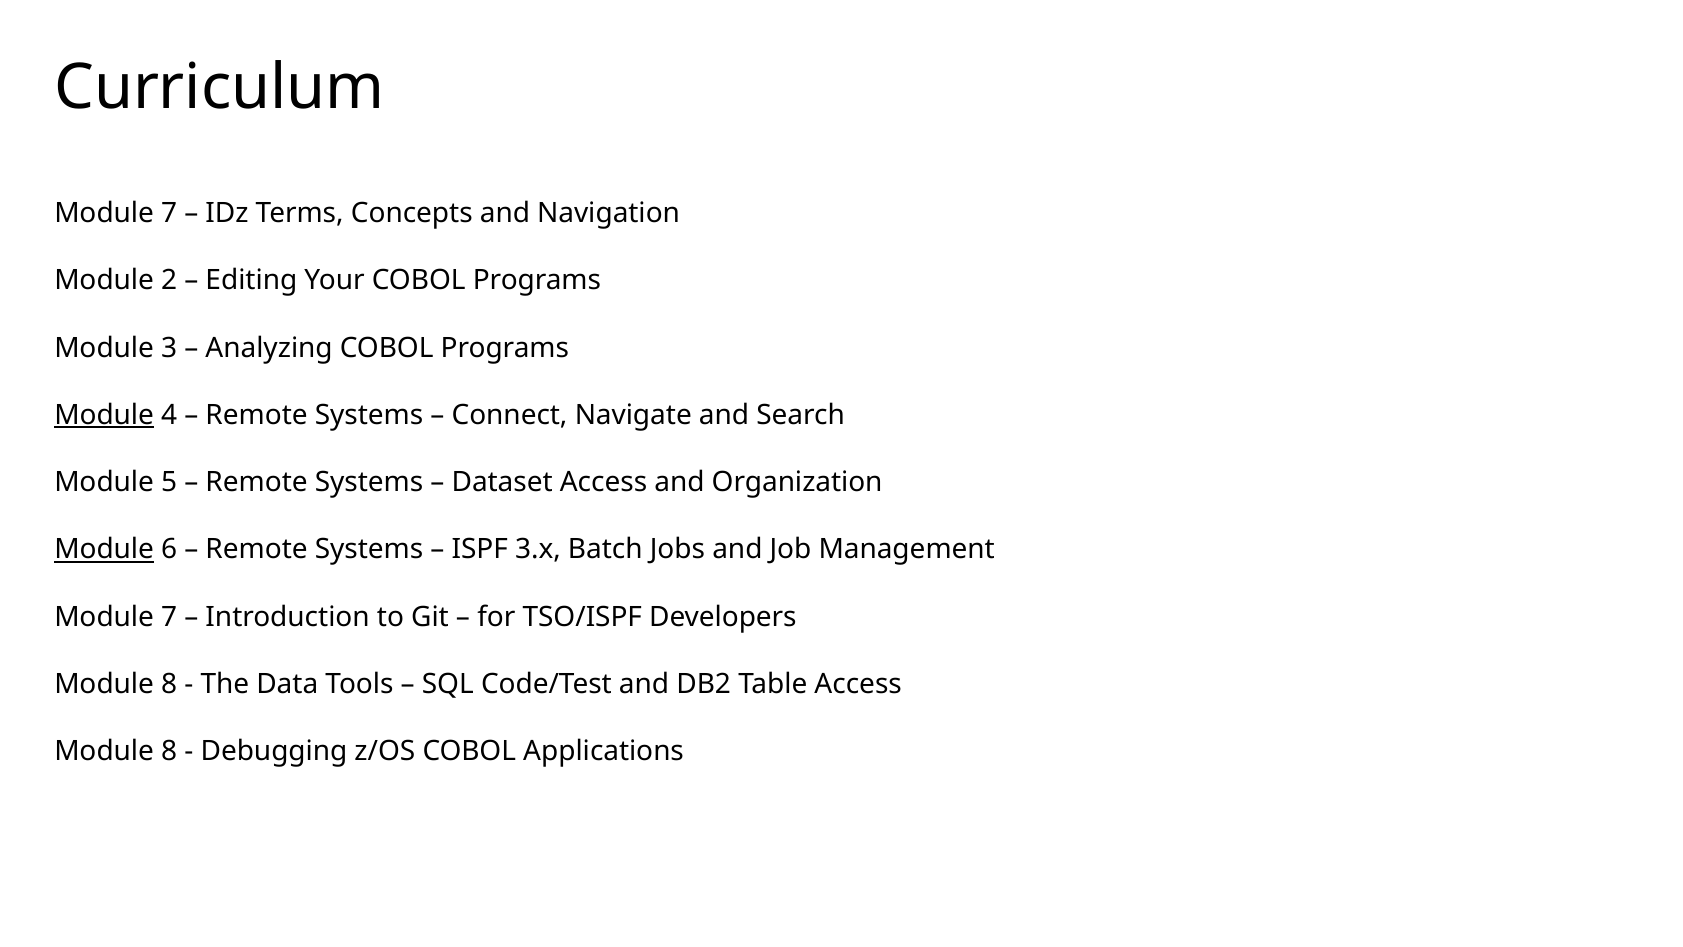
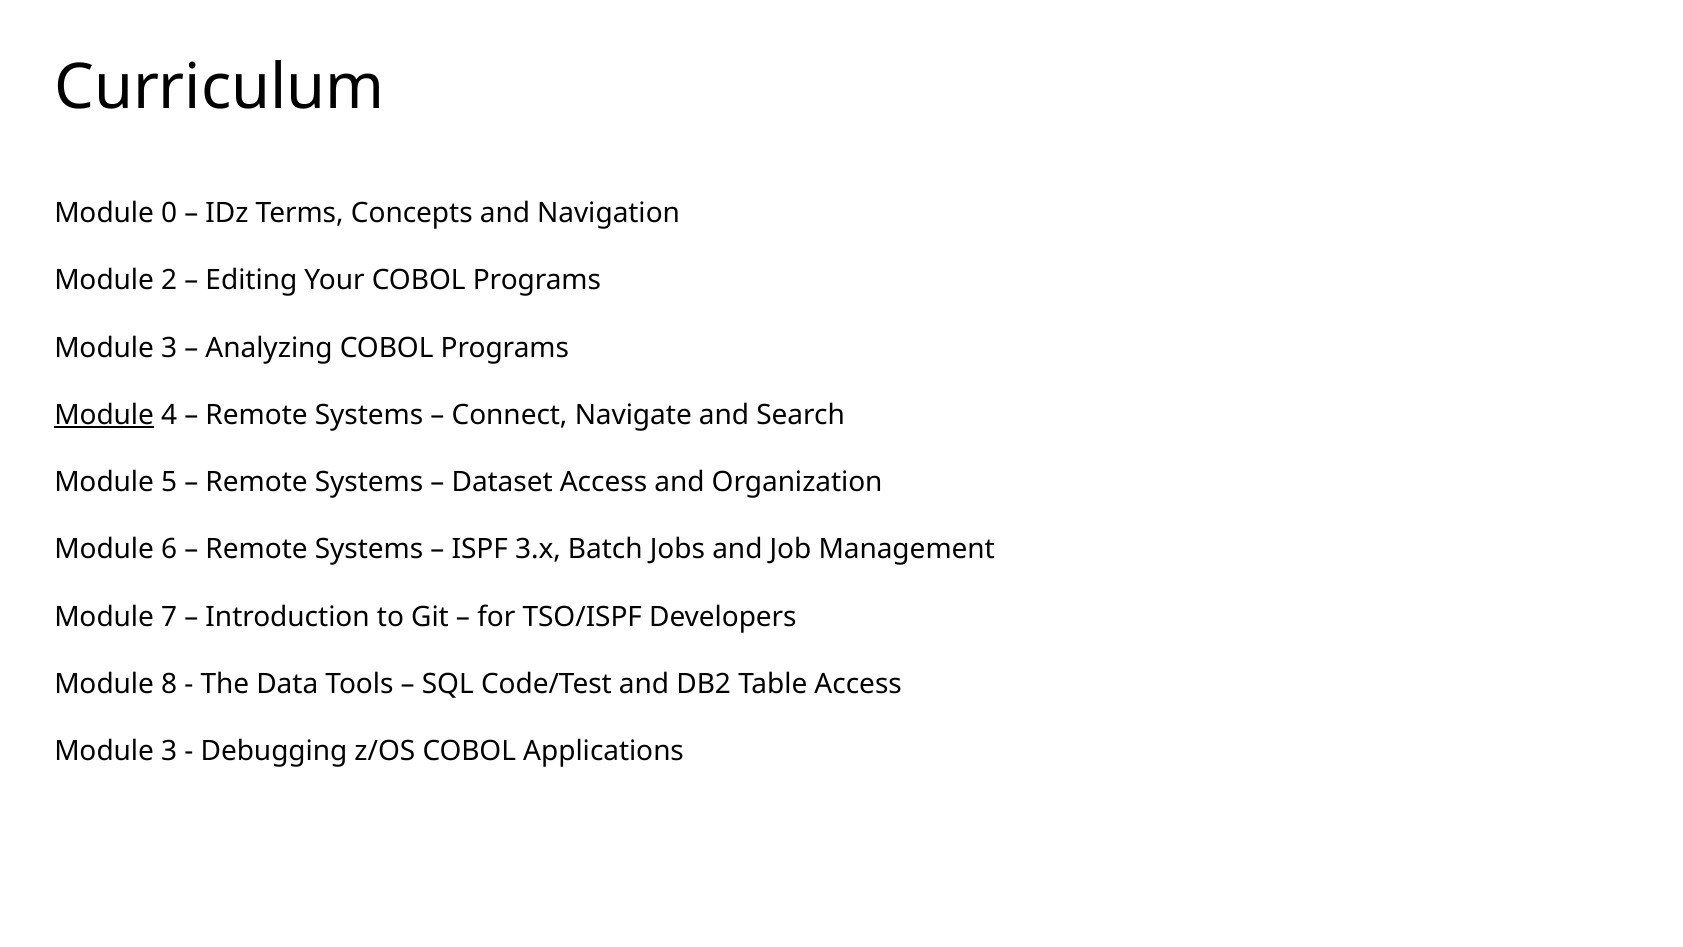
7: 7 -> 0 (169, 213)
Module underline: present -> none (104, 550)
8: 8 -> 3 (169, 751)
